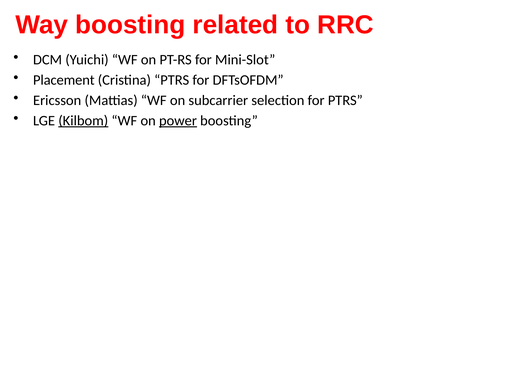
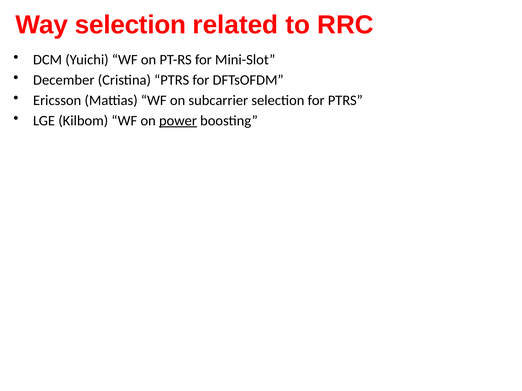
Way boosting: boosting -> selection (130, 25)
Placement: Placement -> December (64, 80)
Kilbom underline: present -> none (83, 121)
